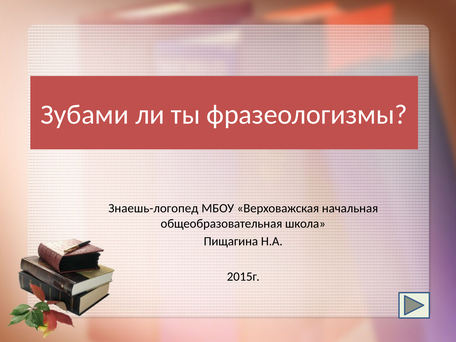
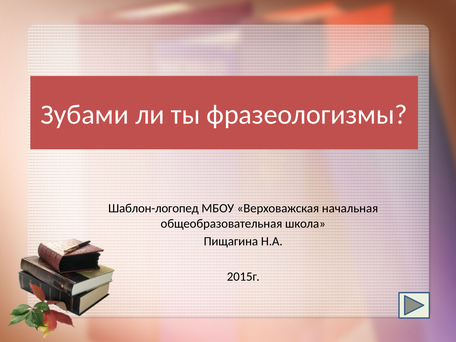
Знаешь-логопед: Знаешь-логопед -> Шаблон-логопед (153, 208)
